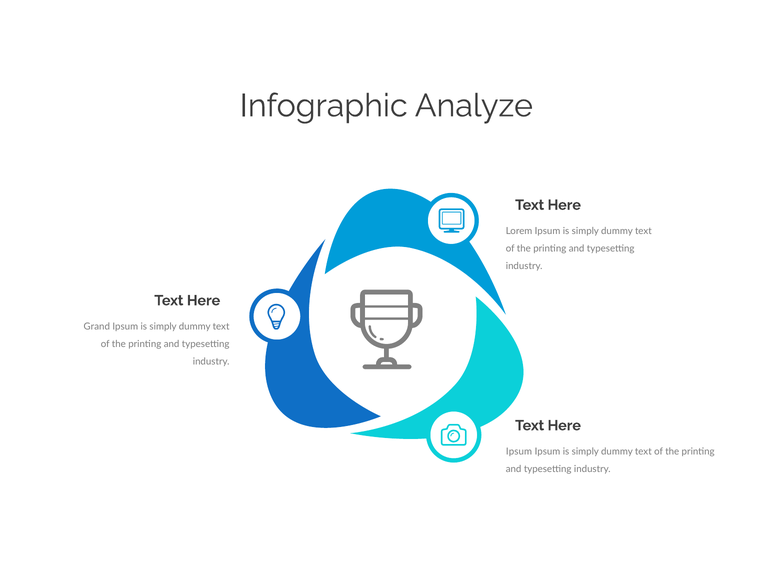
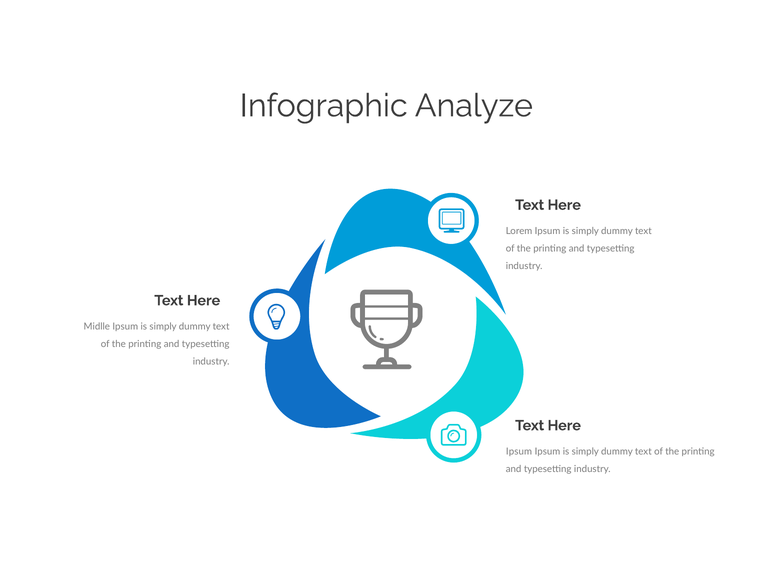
Grand: Grand -> Midlle (97, 326)
